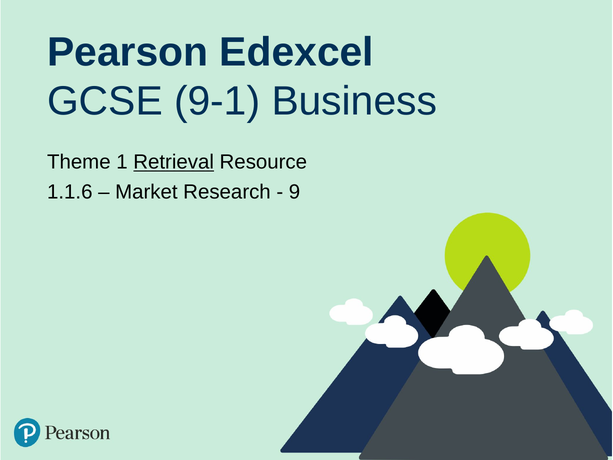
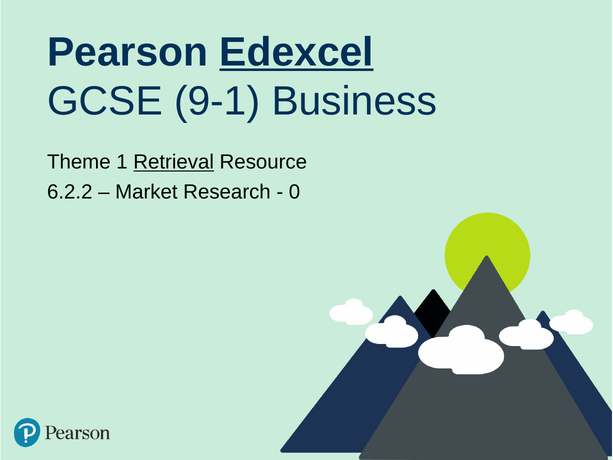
Edexcel underline: none -> present (297, 52)
1.1.6: 1.1.6 -> 6.2.2 (70, 192)
9: 9 -> 0 (295, 192)
